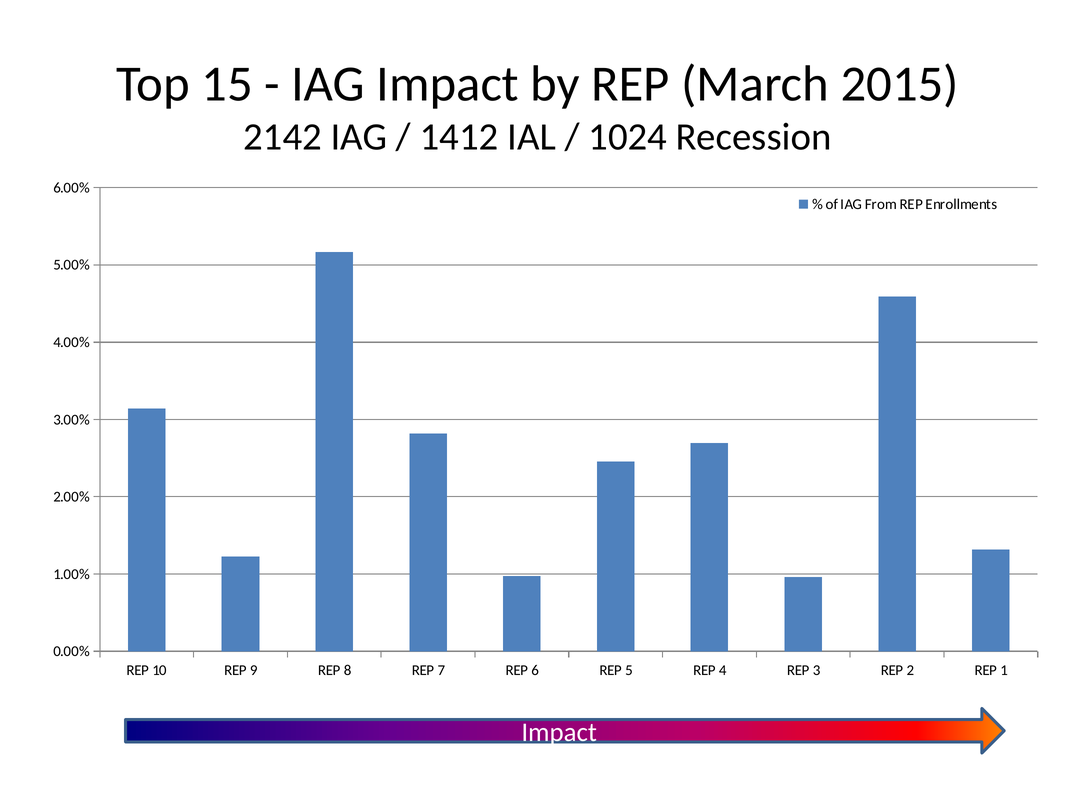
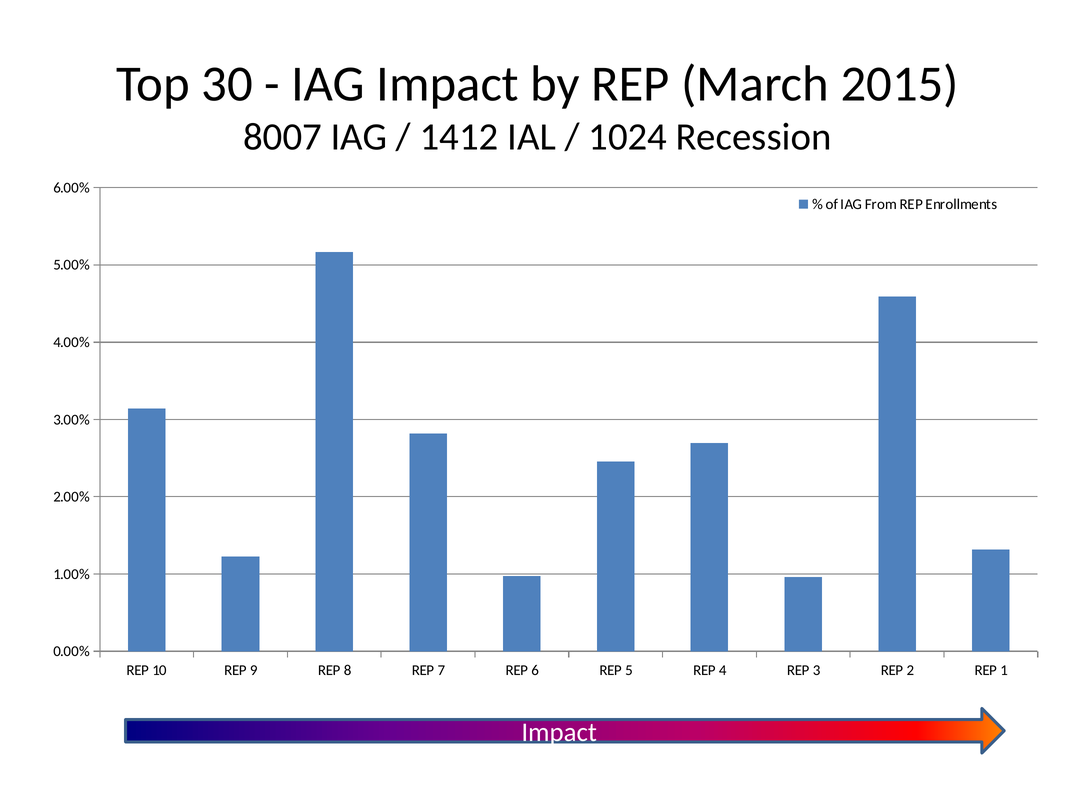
15: 15 -> 30 (227, 84)
2142: 2142 -> 8007 (283, 137)
